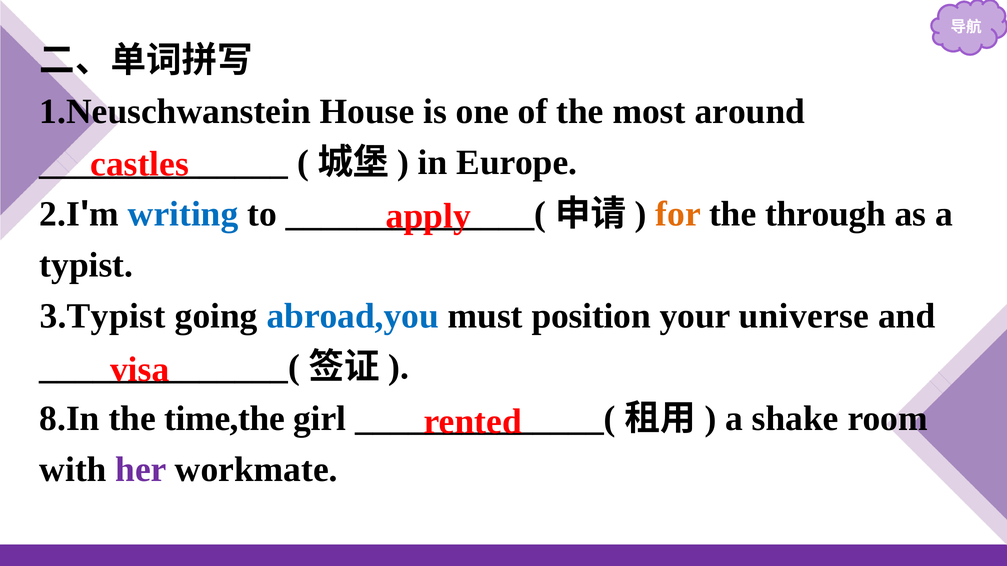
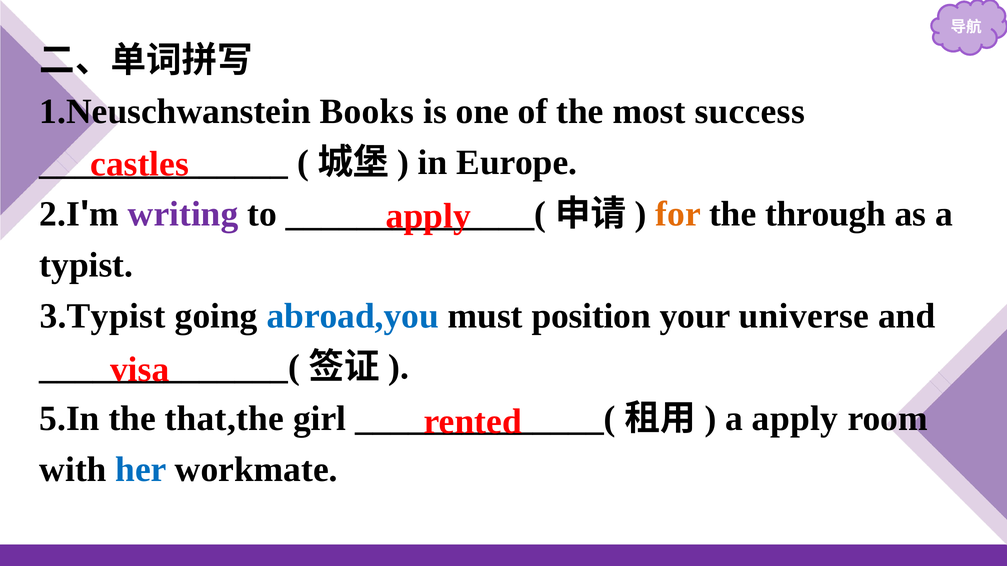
House: House -> Books (367, 112)
around: around -> success (750, 112)
writing colour: blue -> purple (183, 214)
8.In: 8.In -> 5.In (70, 419)
time,the: time,the -> that,the (224, 419)
a shake: shake -> apply (795, 419)
her colour: purple -> blue (141, 470)
